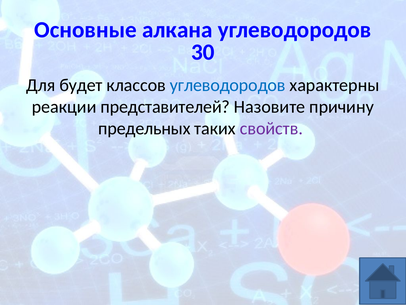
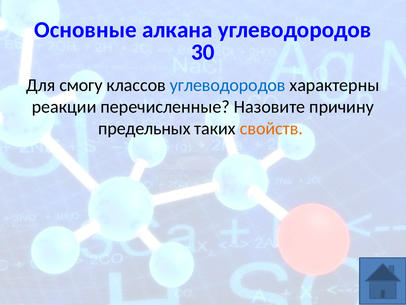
будет: будет -> смогу (81, 85)
представителей: представителей -> перечисленные (165, 107)
свойств colour: purple -> orange (271, 128)
